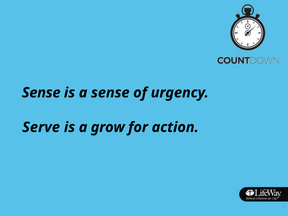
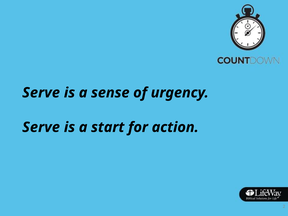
Sense: Sense -> Serve (41, 93)
grow: grow -> start (108, 127)
